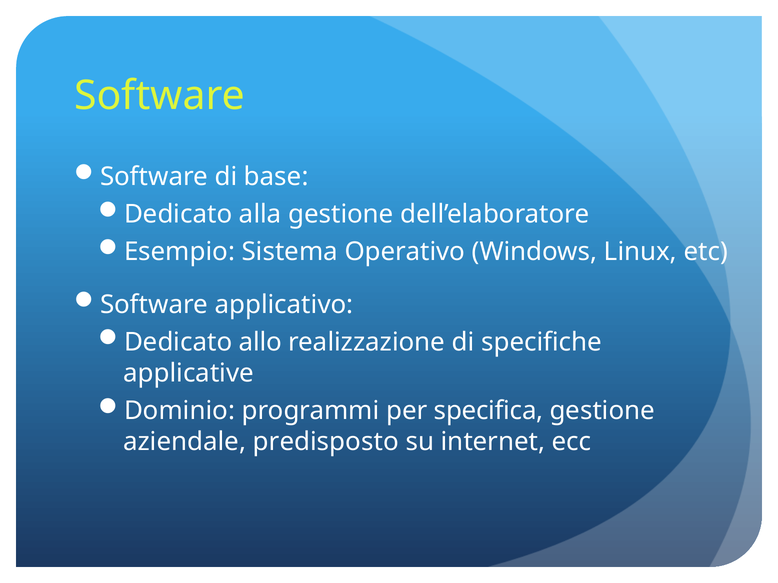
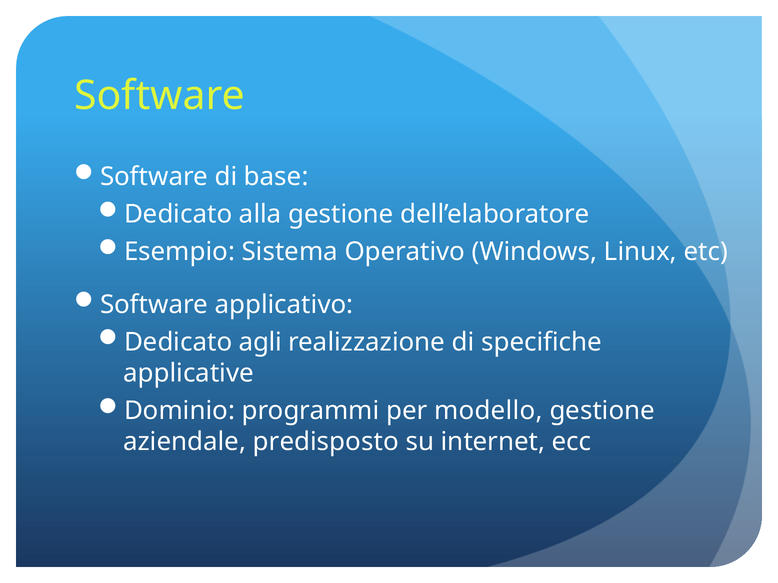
allo: allo -> agli (260, 342)
specifica: specifica -> modello (488, 411)
